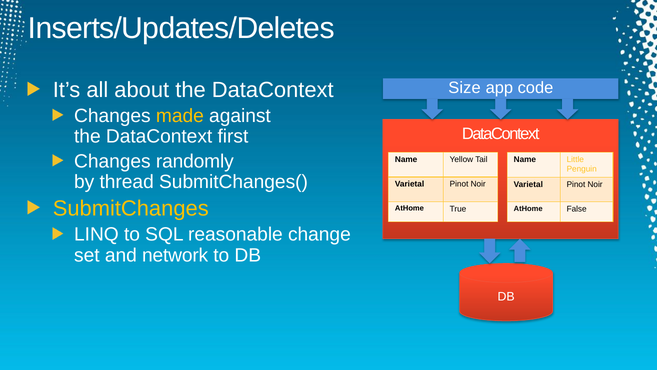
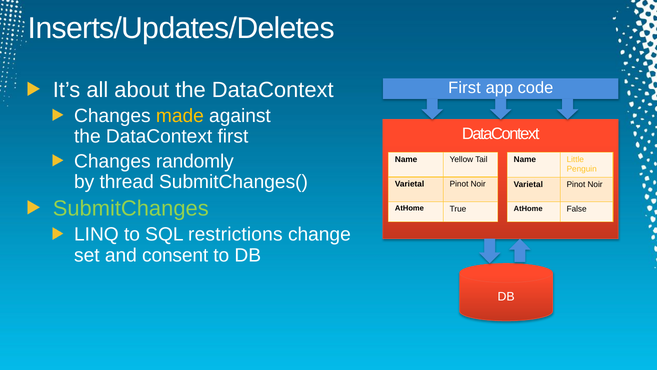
Size: Size -> First (464, 88)
SubmitChanges colour: yellow -> light green (131, 208)
reasonable: reasonable -> restrictions (235, 234)
network: network -> consent (175, 255)
